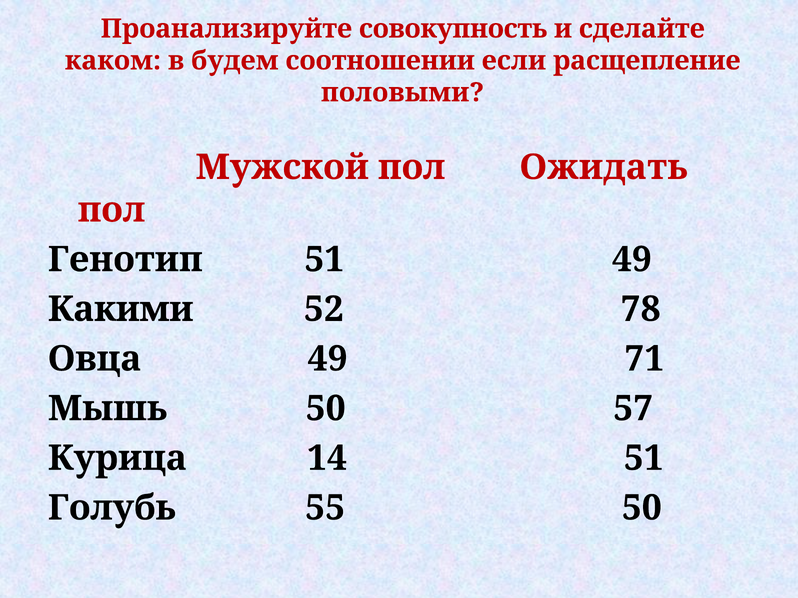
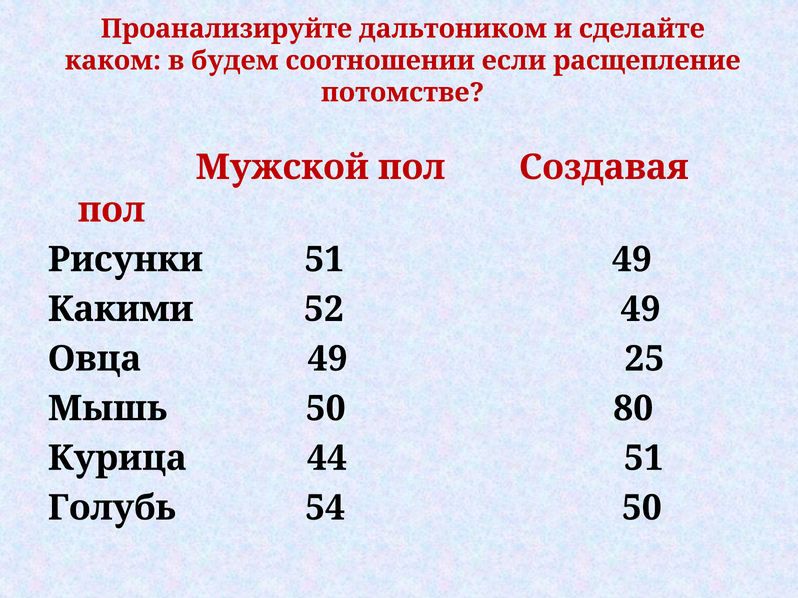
совокупность: совокупность -> дальтоником (453, 29)
половыми: половыми -> потомстве (403, 93)
Ожидать: Ожидать -> Создавая (604, 167)
Генотип: Генотип -> Рисунки (125, 260)
52 78: 78 -> 49 (641, 309)
71: 71 -> 25 (644, 359)
57: 57 -> 80 (633, 409)
14: 14 -> 44 (327, 459)
55: 55 -> 54 (325, 508)
